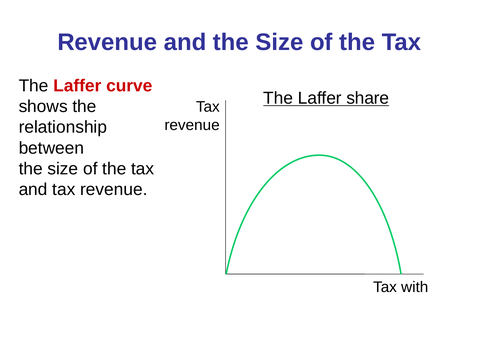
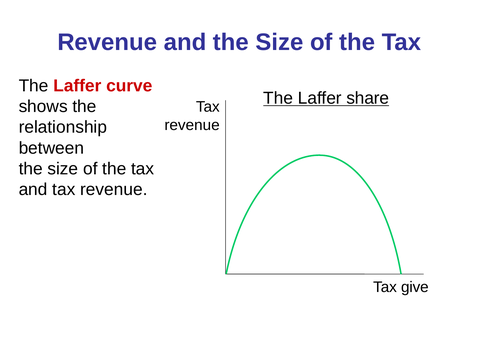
with: with -> give (415, 287)
